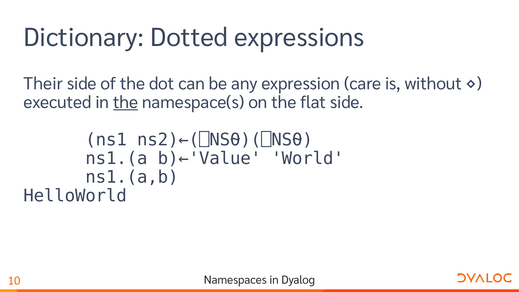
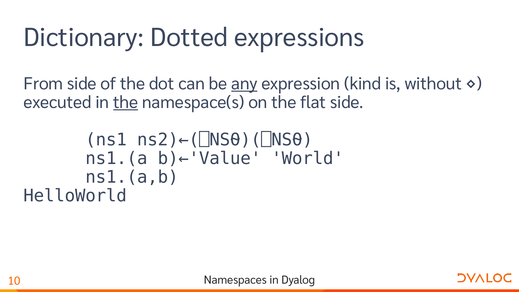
Their: Their -> From (43, 84)
any underline: none -> present (244, 84)
care: care -> kind (363, 84)
